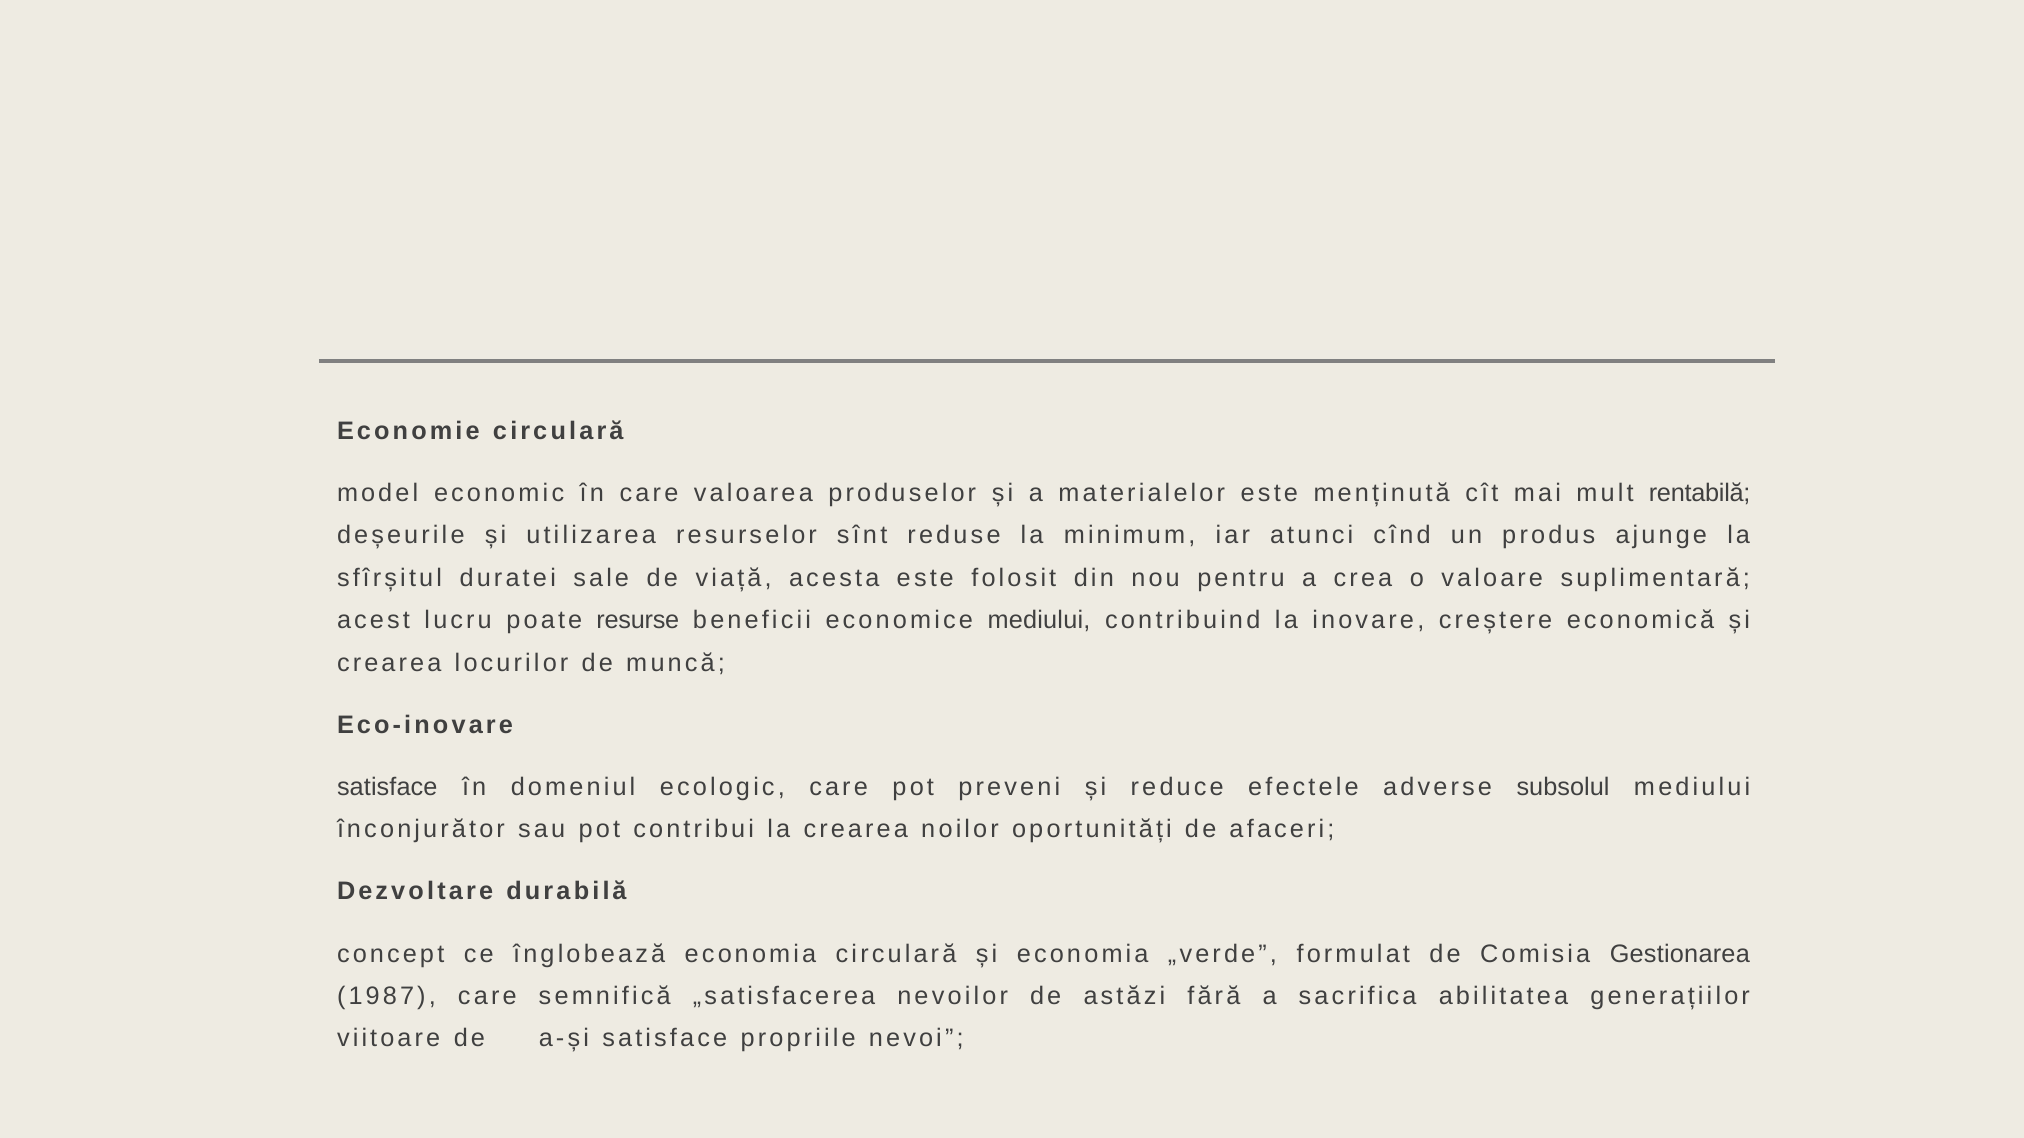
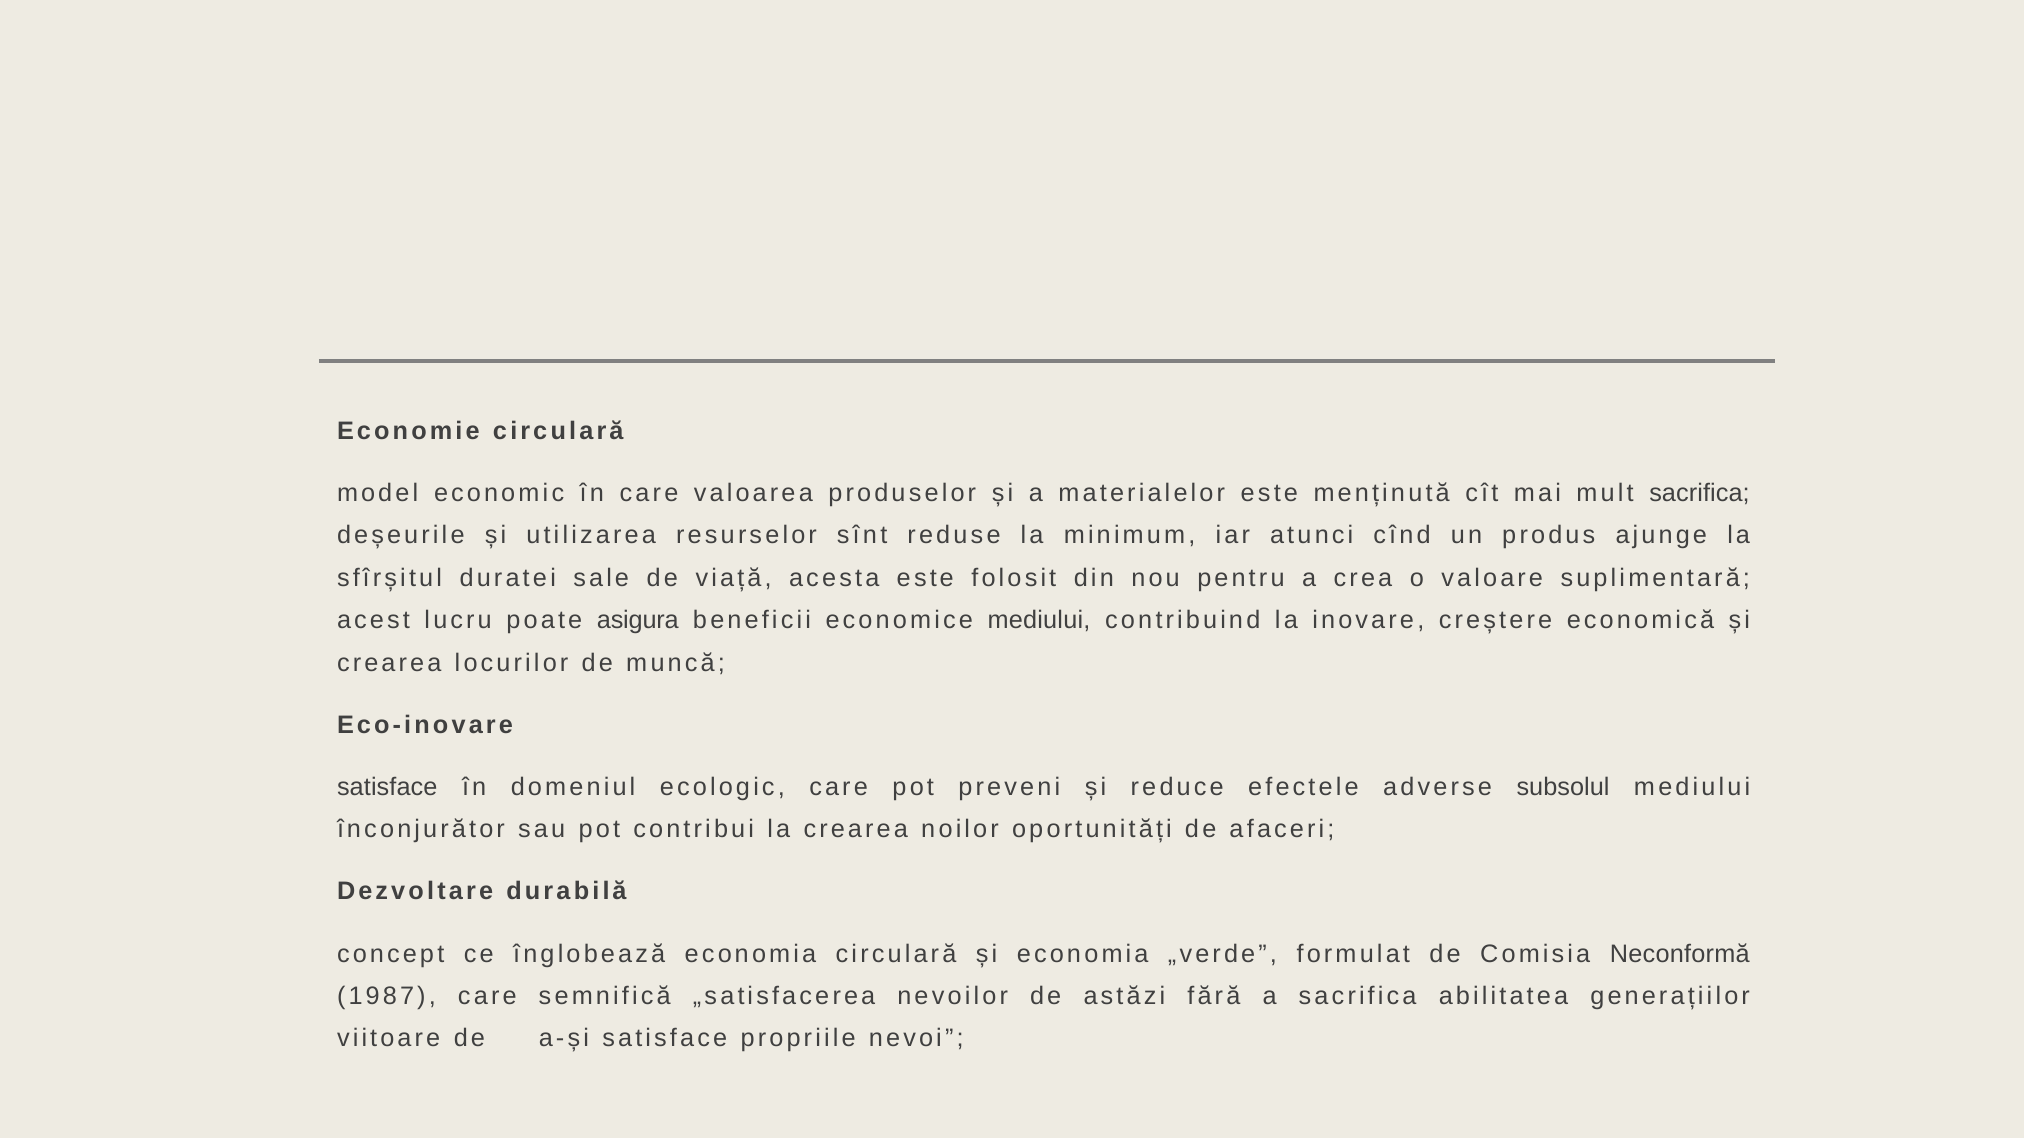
mult rentabilă: rentabilă -> sacrifica (1699, 493)
resurse: resurse -> asigura (638, 621)
Gestionarea: Gestionarea -> Neconformă (1680, 954)
